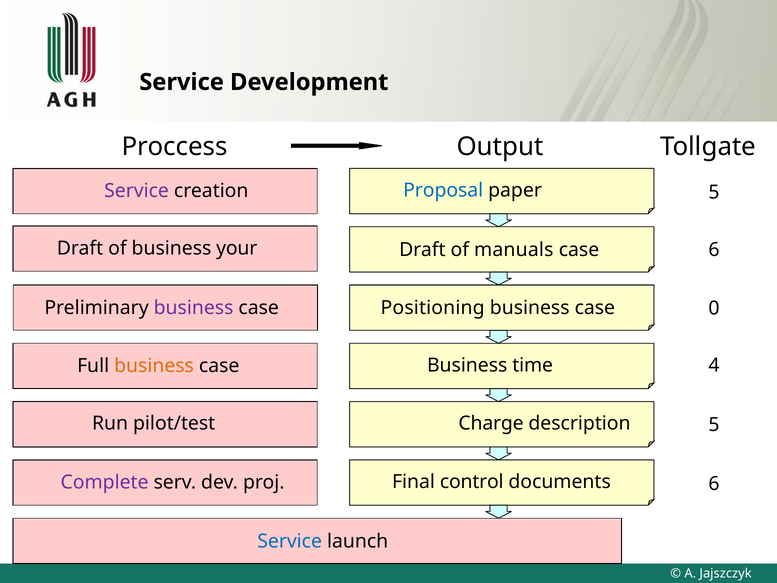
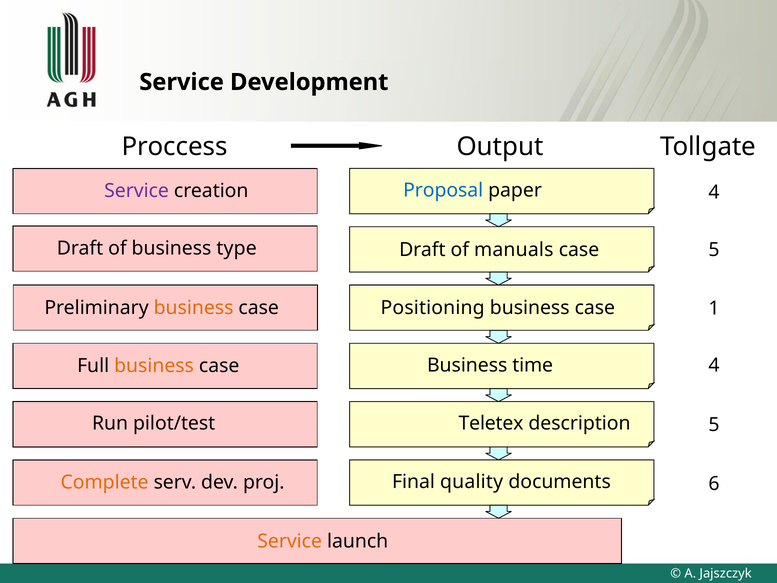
paper 5: 5 -> 4 (714, 192)
your: your -> type (237, 248)
case 6: 6 -> 5 (714, 250)
business colour: purple -> orange (194, 308)
0: 0 -> 1 (714, 308)
Charge: Charge -> Teletex (491, 423)
Complete colour: purple -> orange (105, 482)
control: control -> quality (472, 482)
Service colour: blue -> orange (290, 541)
